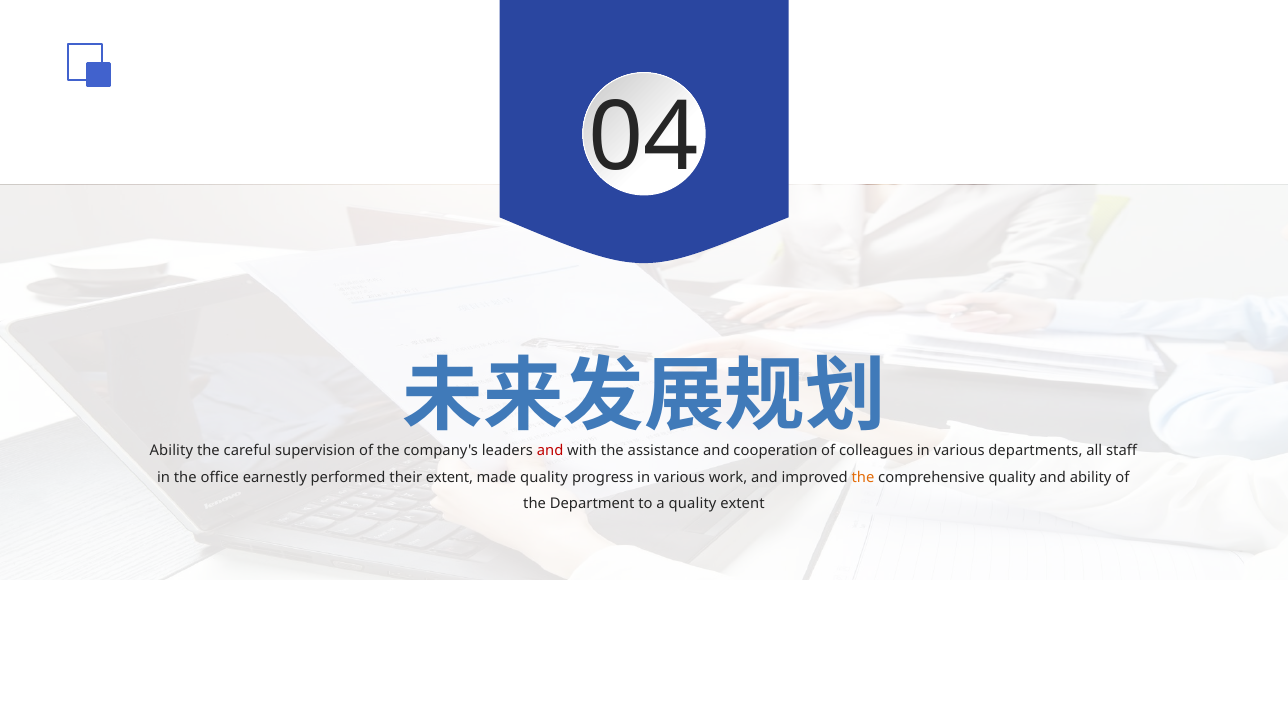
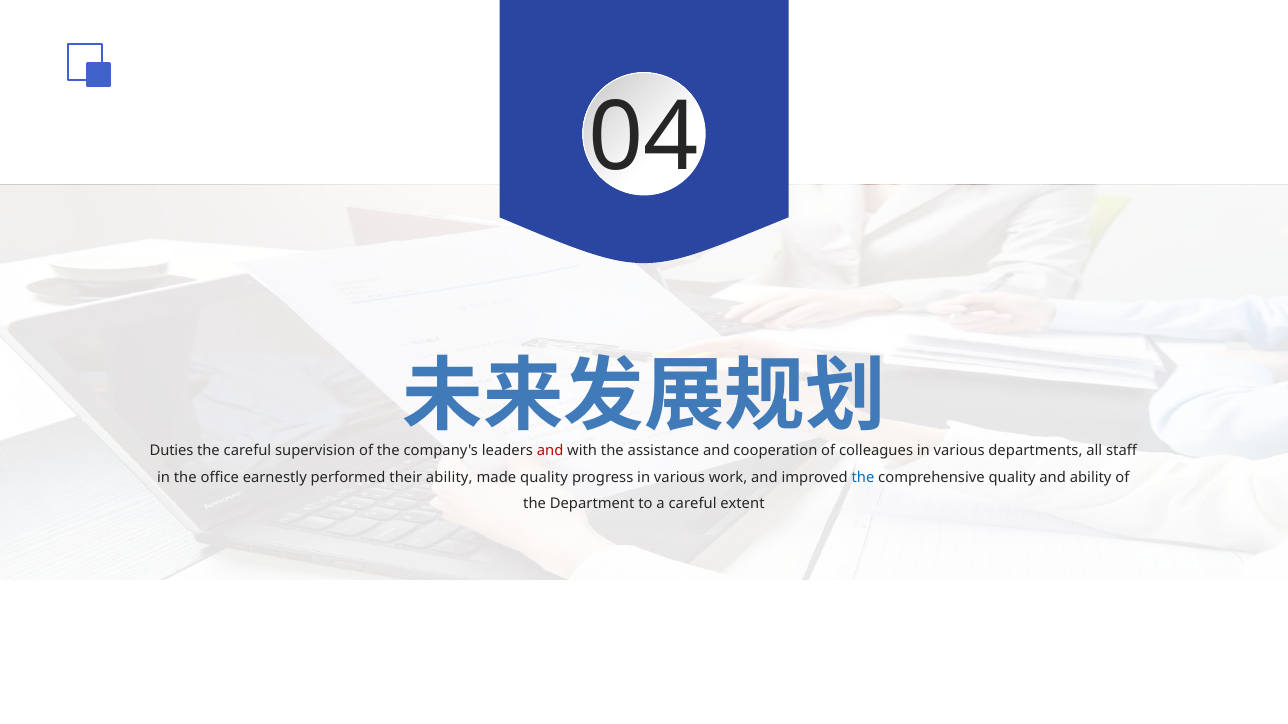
Ability: Ability -> Duties (172, 451)
their extent: extent -> ability (449, 478)
the colour: orange -> blue (863, 478)
a quality: quality -> careful (693, 504)
